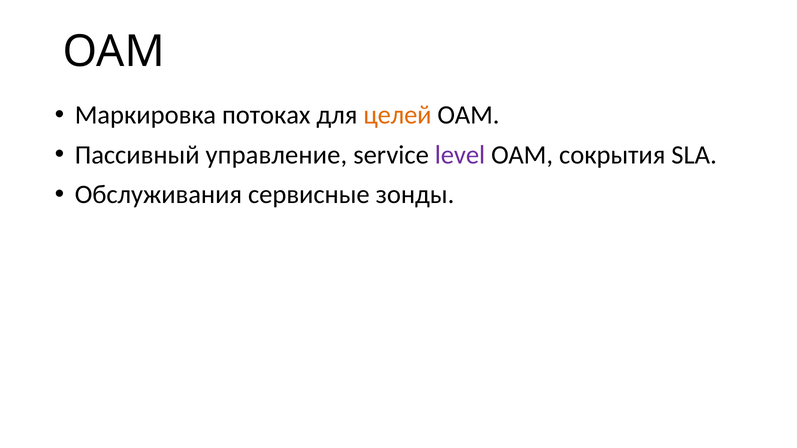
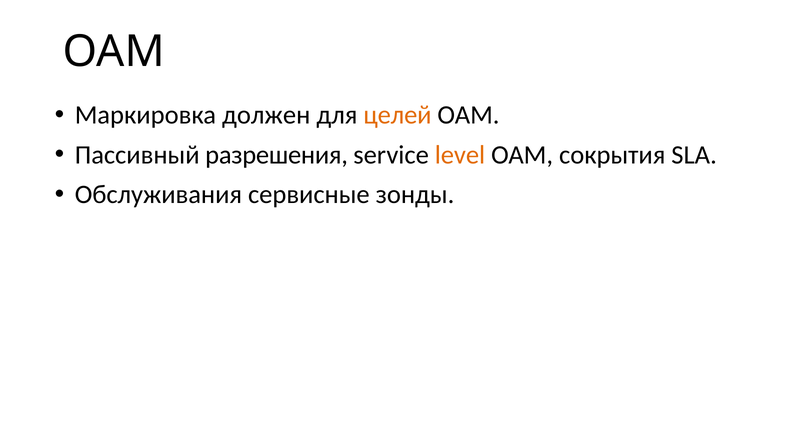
потоках: потоках -> должен (266, 115)
управление: управление -> разрешения (277, 155)
level colour: purple -> orange (460, 155)
